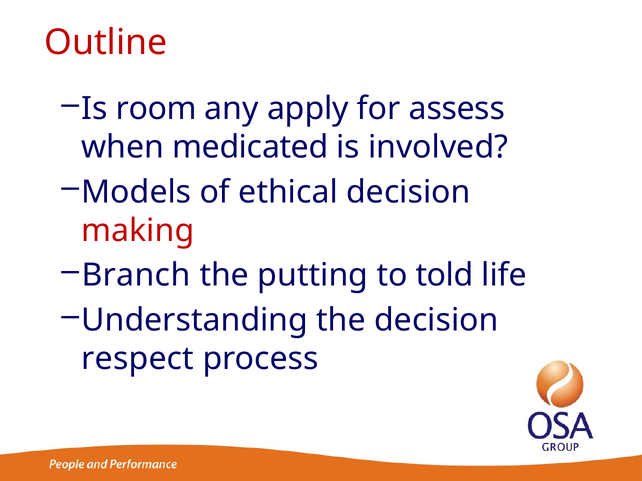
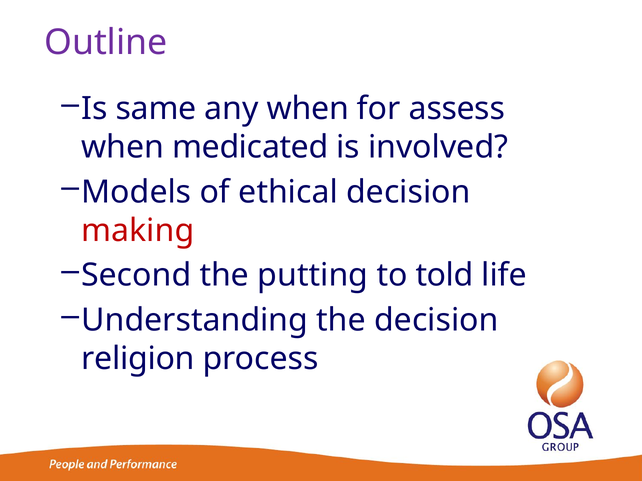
Outline colour: red -> purple (106, 43)
room: room -> same (156, 109)
any apply: apply -> when (308, 109)
Branch: Branch -> Second (136, 276)
respect: respect -> religion (138, 359)
